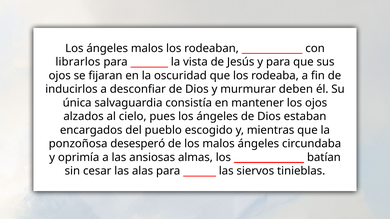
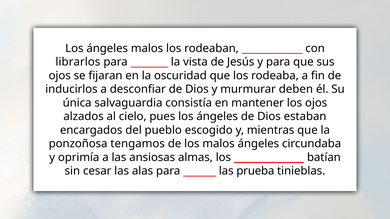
desesperó: desesperó -> tengamos (138, 144)
siervos: siervos -> prueba (255, 171)
